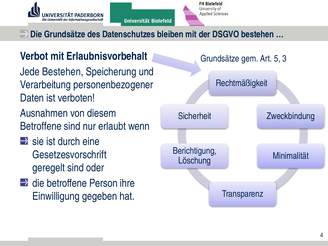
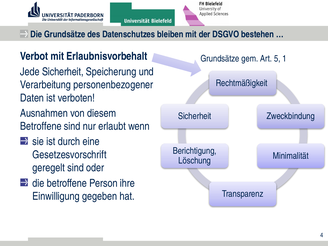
3: 3 -> 1 (285, 59)
Jede Bestehen: Bestehen -> Sicherheit (63, 72)
